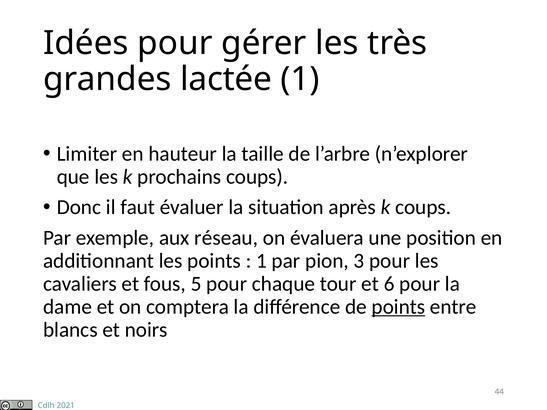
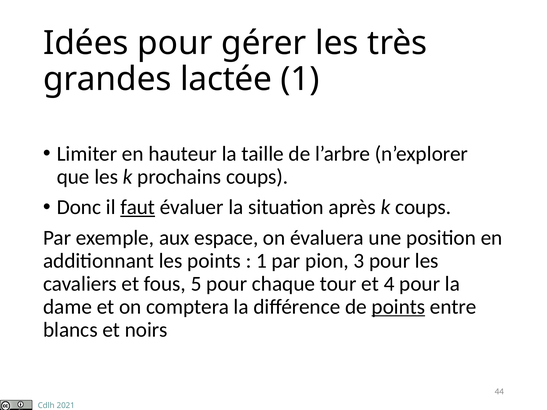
faut underline: none -> present (138, 207)
réseau: réseau -> espace (226, 238)
6: 6 -> 4 (389, 284)
